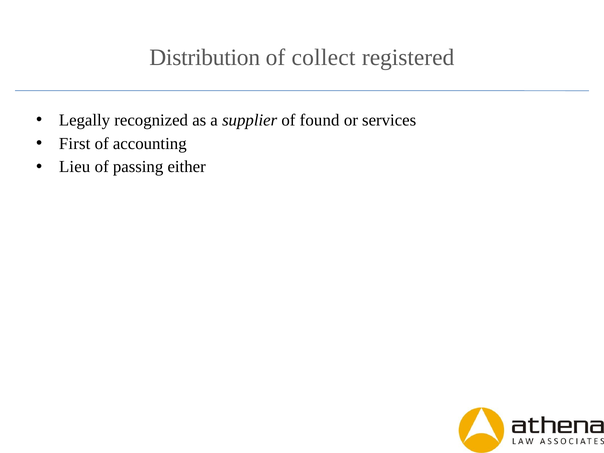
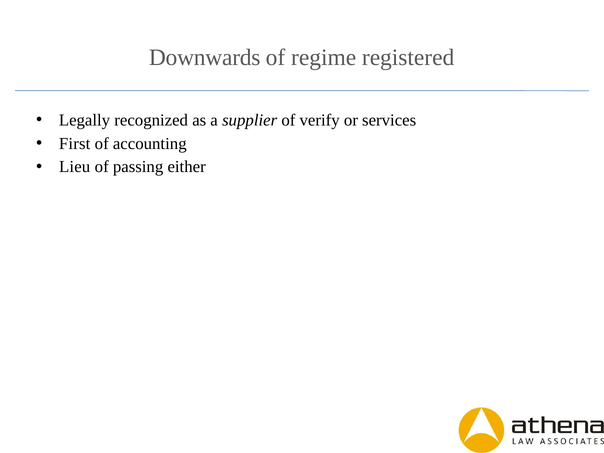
Distribution: Distribution -> Downwards (205, 57)
collect: collect -> regime (324, 57)
found: found -> verify (320, 120)
